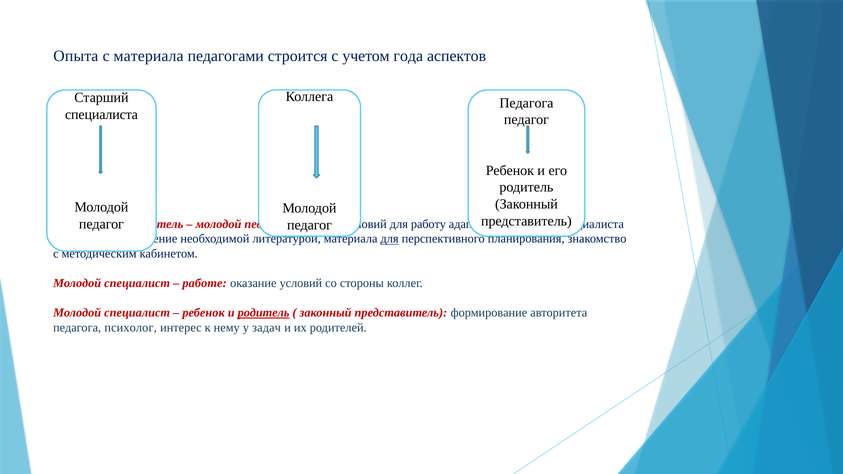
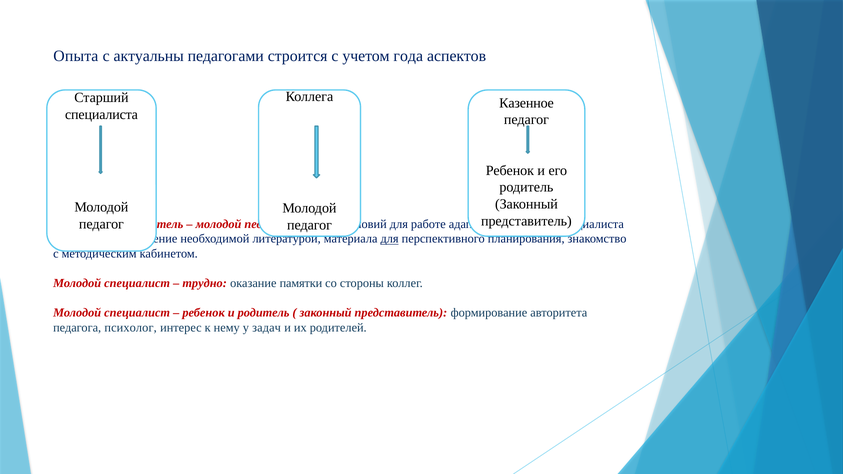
с материала: материала -> актуальны (149, 56)
Педагога: Педагога -> Казенное (526, 103)
для работу: работу -> работе (428, 224)
работе: работе -> трудно (205, 283)
оказание условий: условий -> памятки (301, 283)
родитель underline: present -> none (264, 313)
